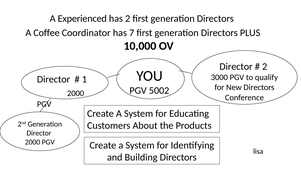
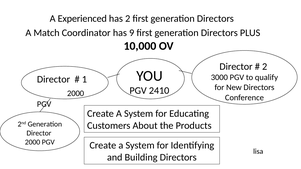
Coffee: Coffee -> Match (47, 33)
7: 7 -> 9 (132, 33)
5002: 5002 -> 2410 (159, 91)
